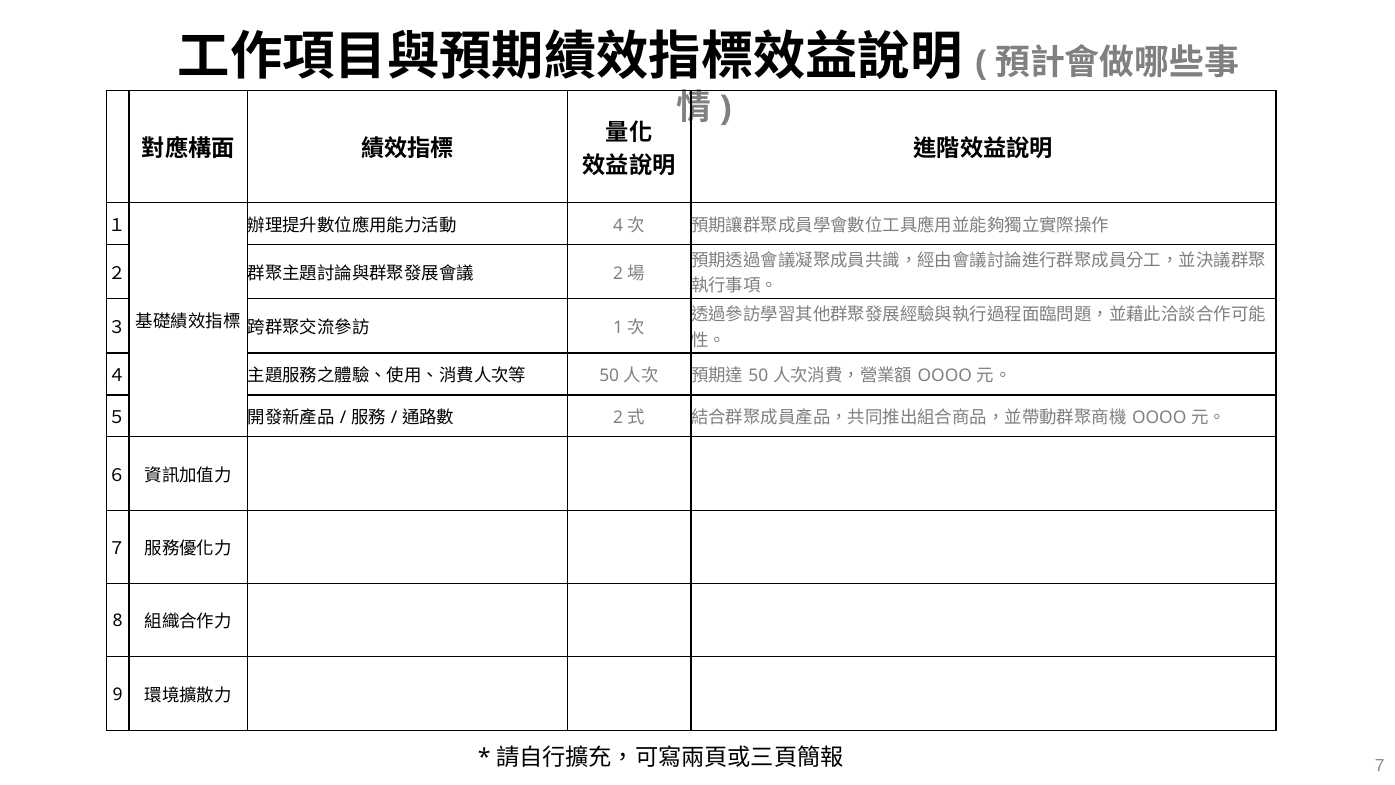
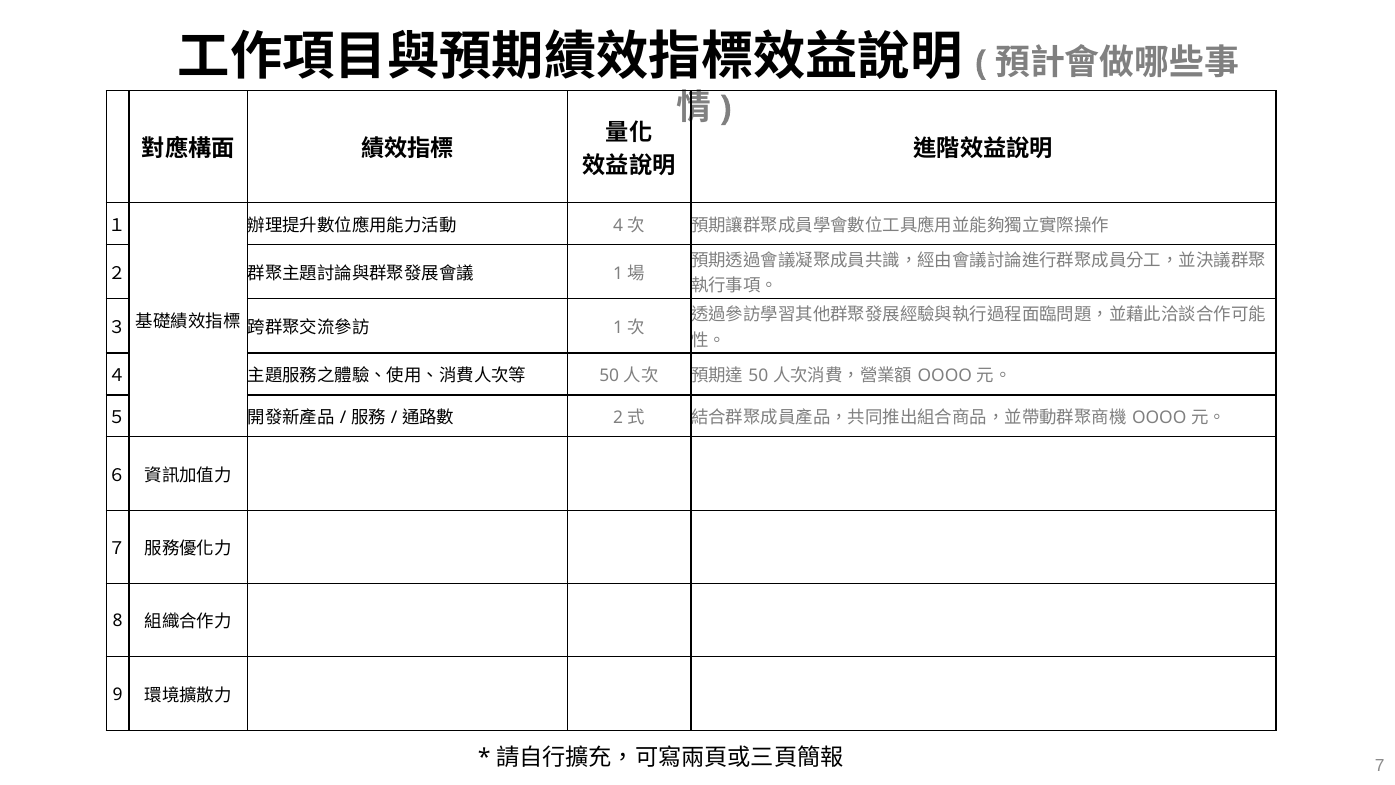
2: 2 -> 1 (618, 273)
